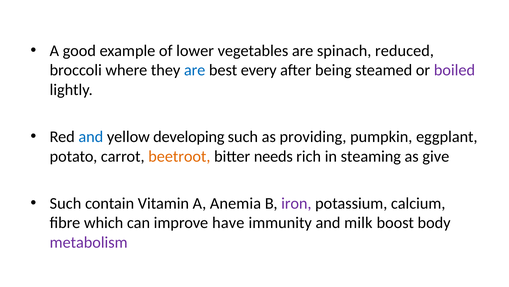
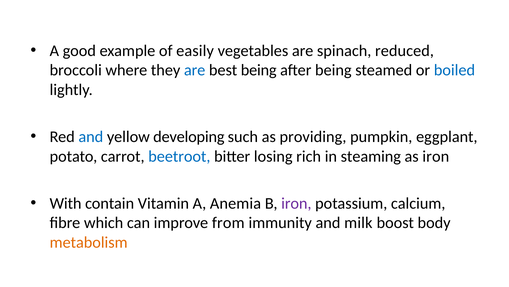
lower: lower -> easily (195, 51)
best every: every -> being (259, 70)
boiled colour: purple -> blue (454, 70)
beetroot colour: orange -> blue (179, 156)
needs: needs -> losing (273, 156)
as give: give -> iron (436, 156)
Such: Such -> With (66, 203)
have: have -> from (228, 222)
metabolism colour: purple -> orange (89, 242)
